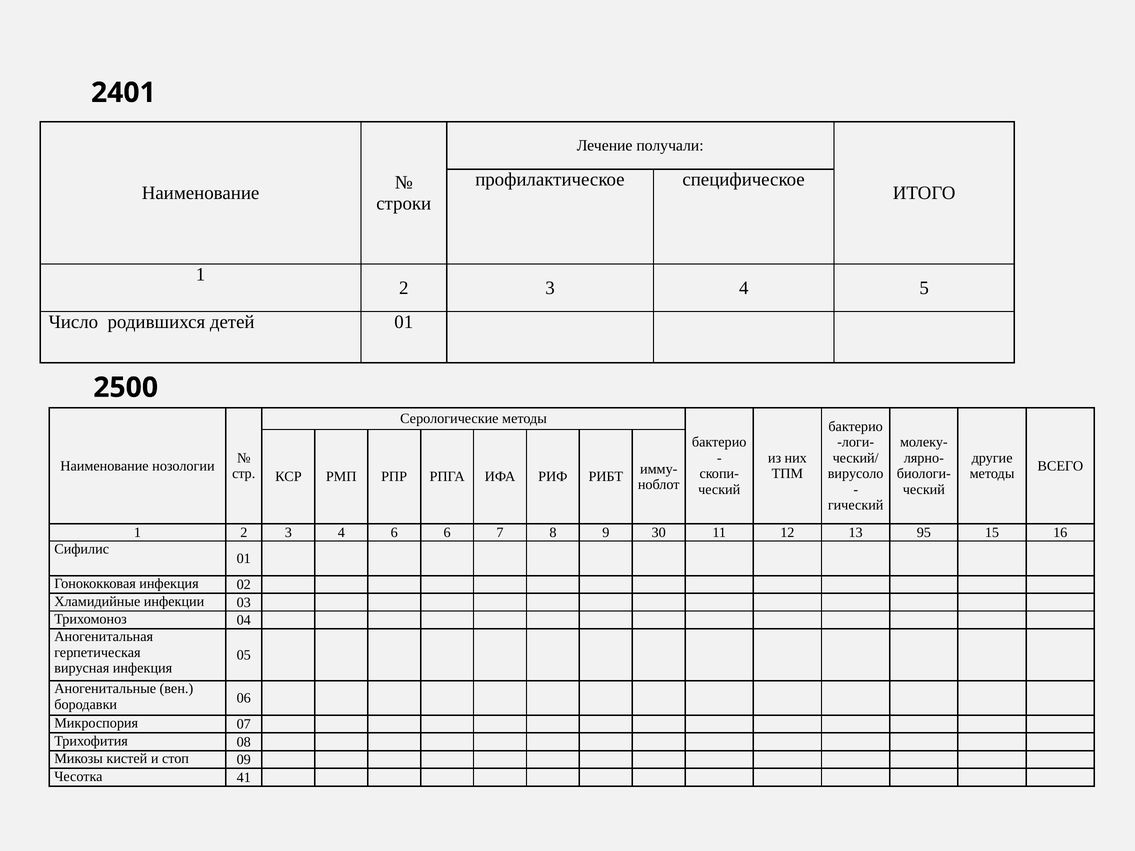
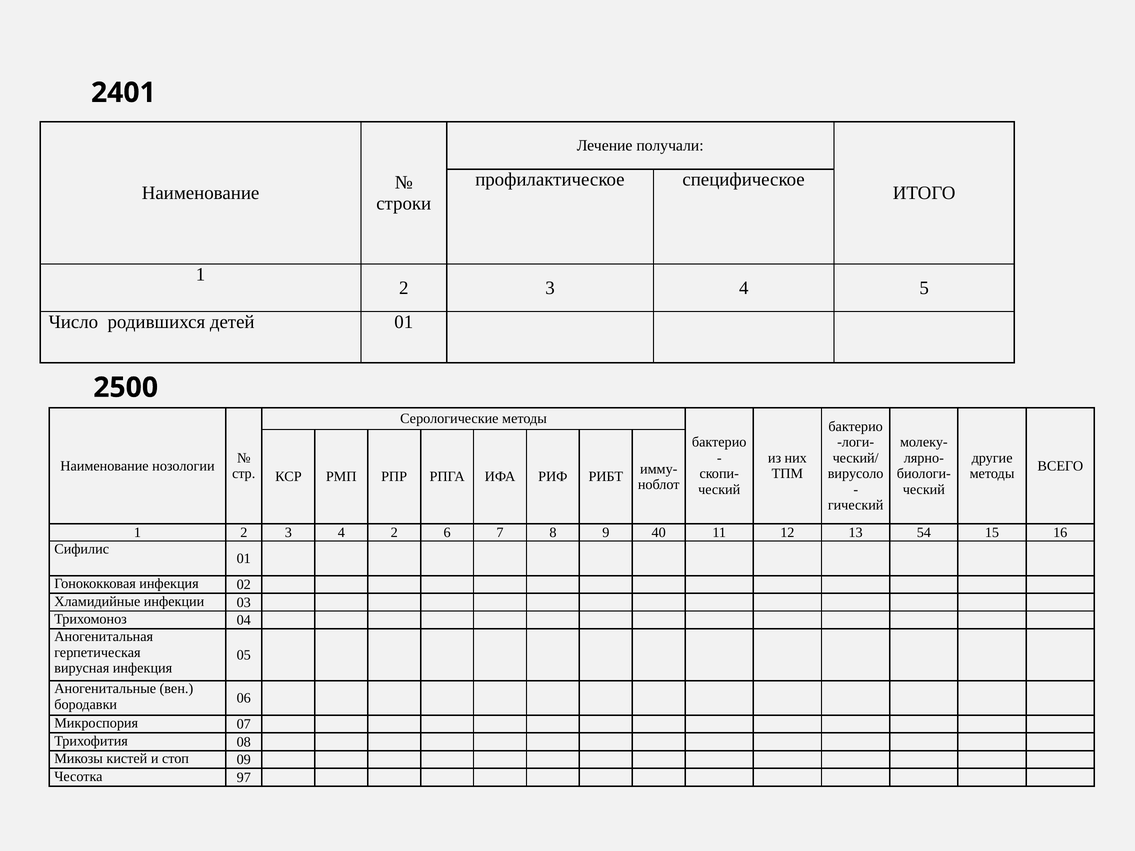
4 6: 6 -> 2 (394, 533)
30: 30 -> 40 (659, 533)
95: 95 -> 54 (924, 533)
41: 41 -> 97 (244, 778)
